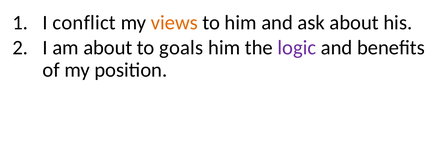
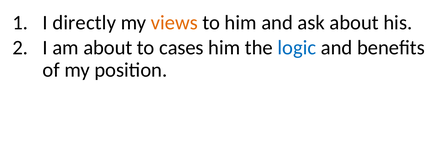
conflict: conflict -> directly (84, 23)
goals: goals -> cases (181, 48)
logic colour: purple -> blue (297, 48)
